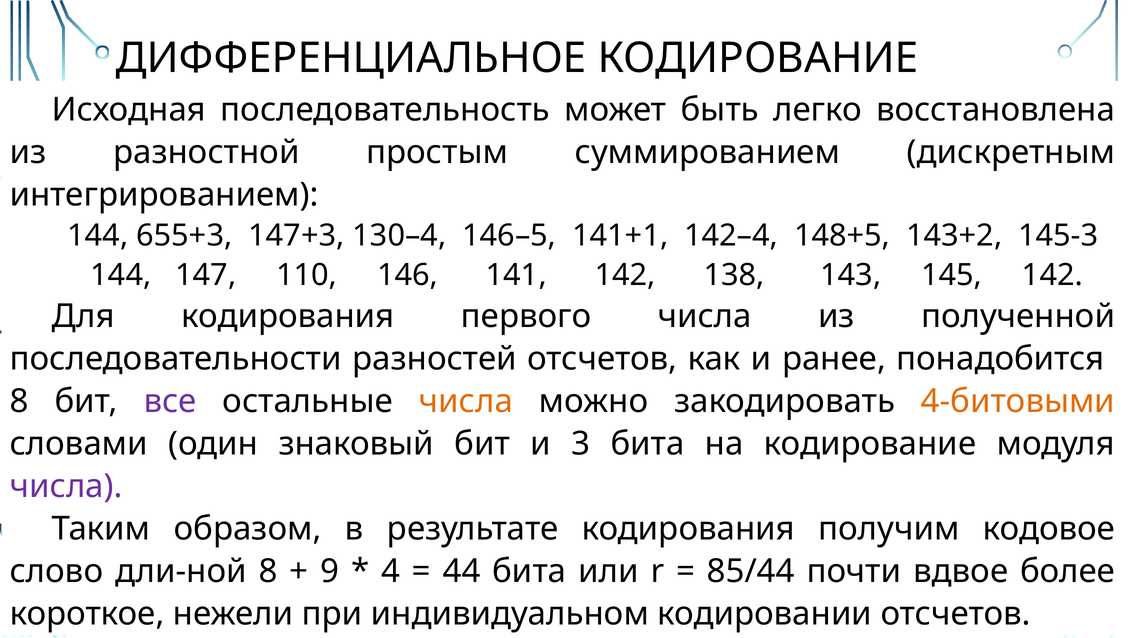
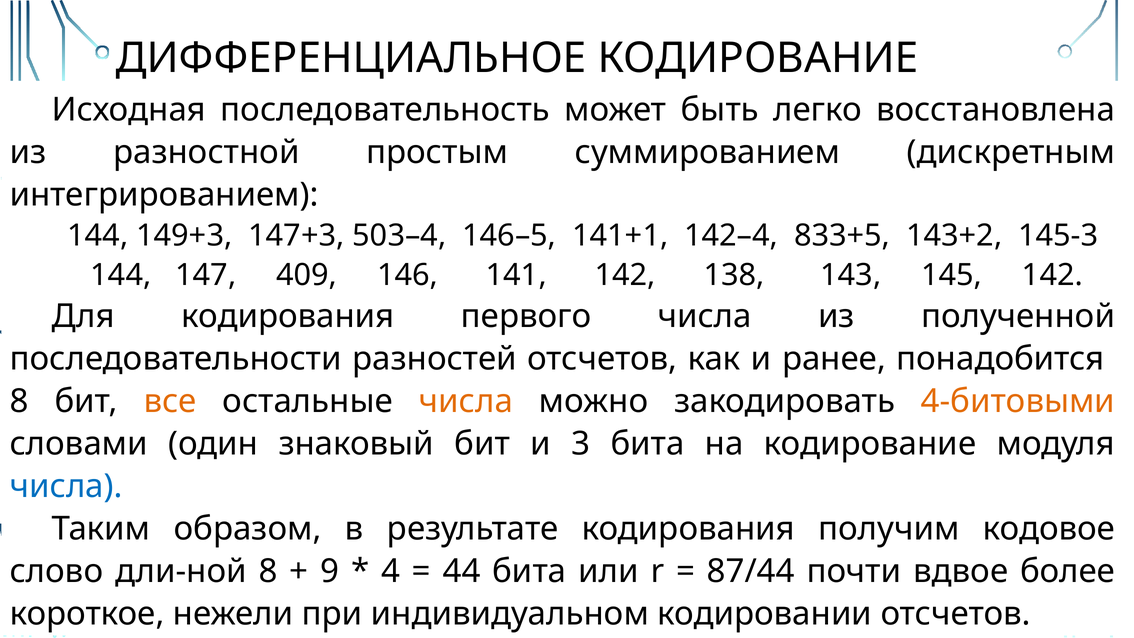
655+3: 655+3 -> 149+3 (184, 236)
130–4: 130–4 -> 503–4 (399, 236)
148+5: 148+5 -> 833+5 (842, 236)
110: 110 -> 409 (307, 275)
все colour: purple -> orange (170, 401)
числа colour: purple -> blue (66, 486)
85/44: 85/44 -> 87/44 (751, 571)
